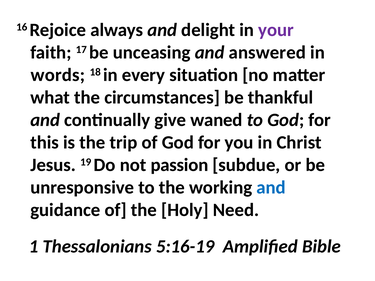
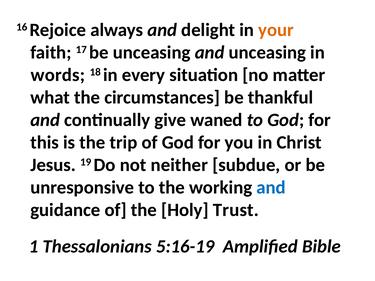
your colour: purple -> orange (276, 30)
and answered: answered -> unceasing (267, 53)
passion: passion -> neither (179, 165)
Need: Need -> Trust (236, 210)
